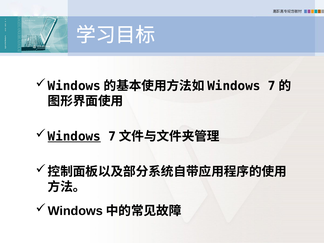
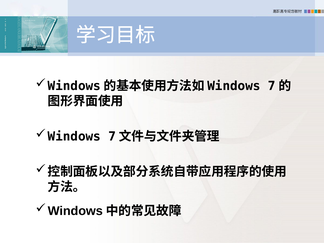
Windows underline: present -> none (74, 136)
